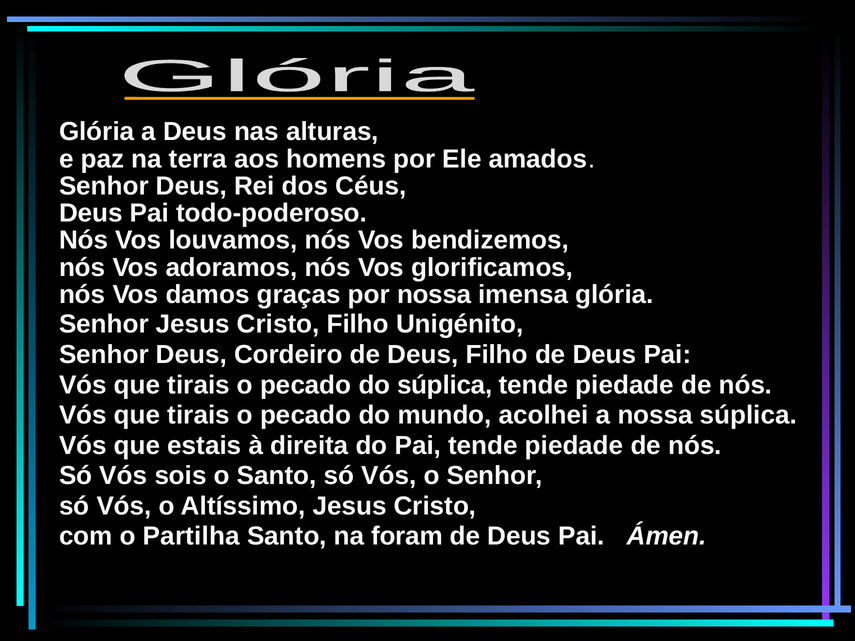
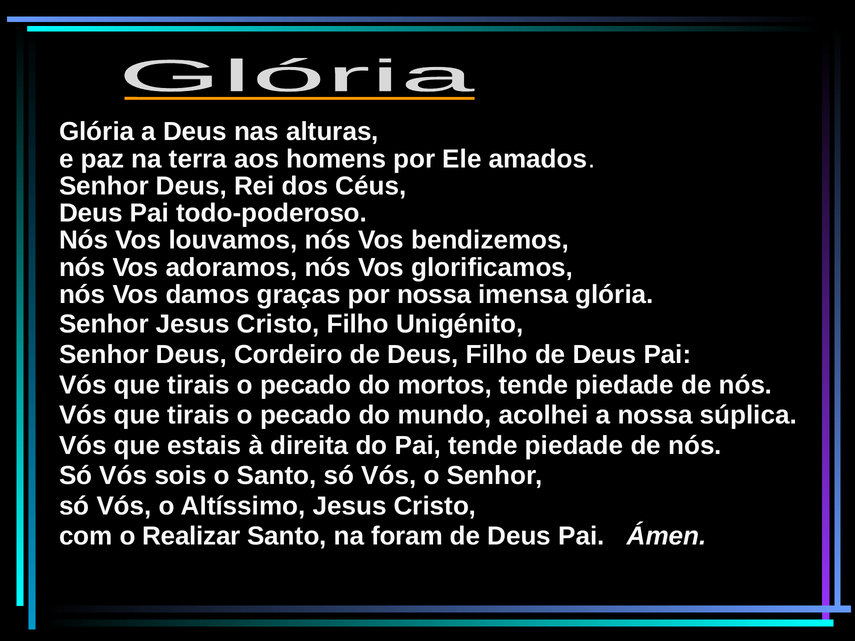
do súplica: súplica -> mortos (445, 385)
Partilha: Partilha -> Realizar (192, 537)
